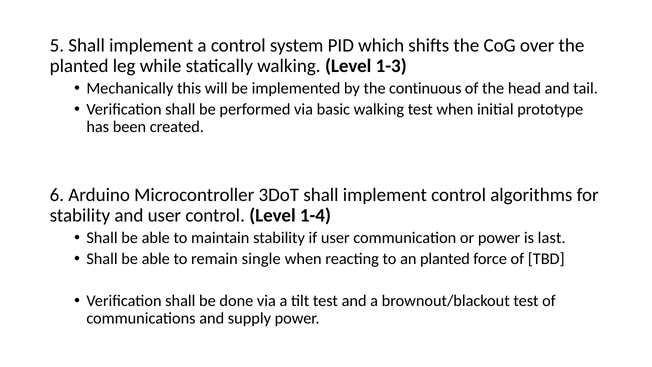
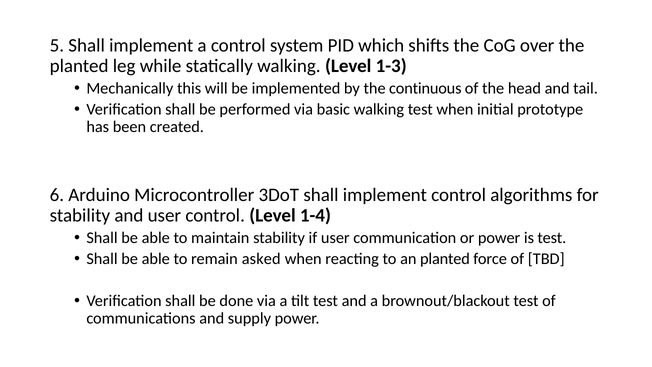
is last: last -> test (552, 238)
single: single -> asked (261, 259)
